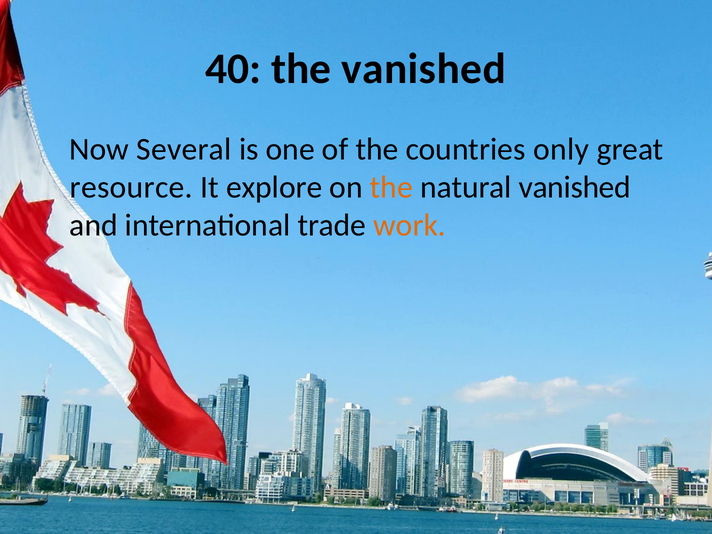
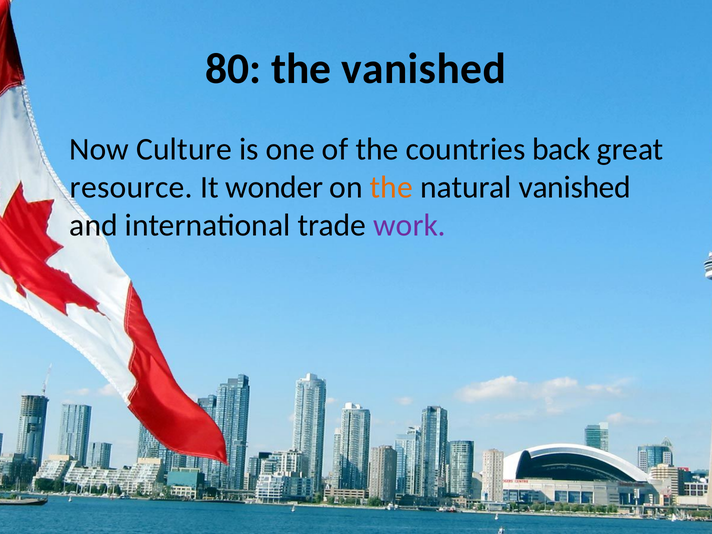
40: 40 -> 80 (233, 69)
Several: Several -> Culture (184, 149)
only: only -> back (561, 149)
explore: explore -> wonder (274, 187)
work colour: orange -> purple (410, 225)
